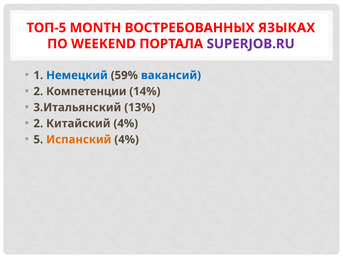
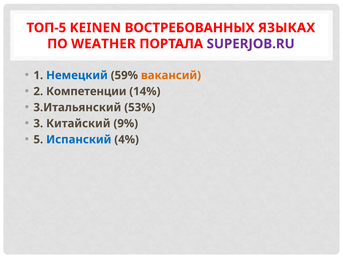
MONTH: MONTH -> KEINEN (95, 28)
WEEKEND: WEEKEND -> WEATHER (103, 44)
вакансий colour: blue -> orange (171, 75)
13%: 13% -> 53% (140, 107)
2: 2 -> 3 (38, 123)
Китайский 4%: 4% -> 9% (126, 123)
Испанский colour: orange -> blue (79, 139)
